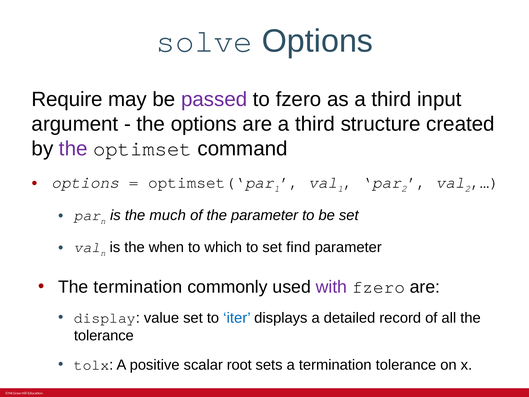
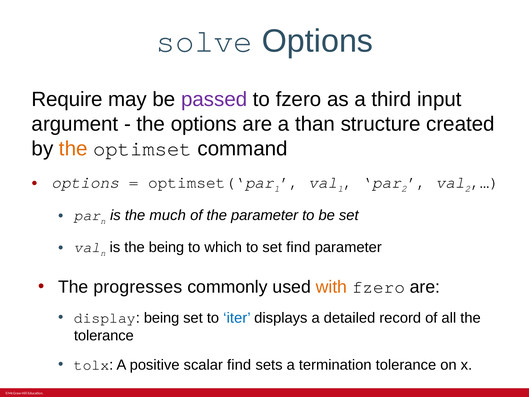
are a third: third -> than (315, 124)
the colour: purple -> orange (73, 149)
the when: when -> being (166, 247)
The termination: termination -> progresses (138, 287)
with colour: purple -> orange (331, 287)
display value: value -> being (162, 318)
scalar root: root -> find (239, 365)
